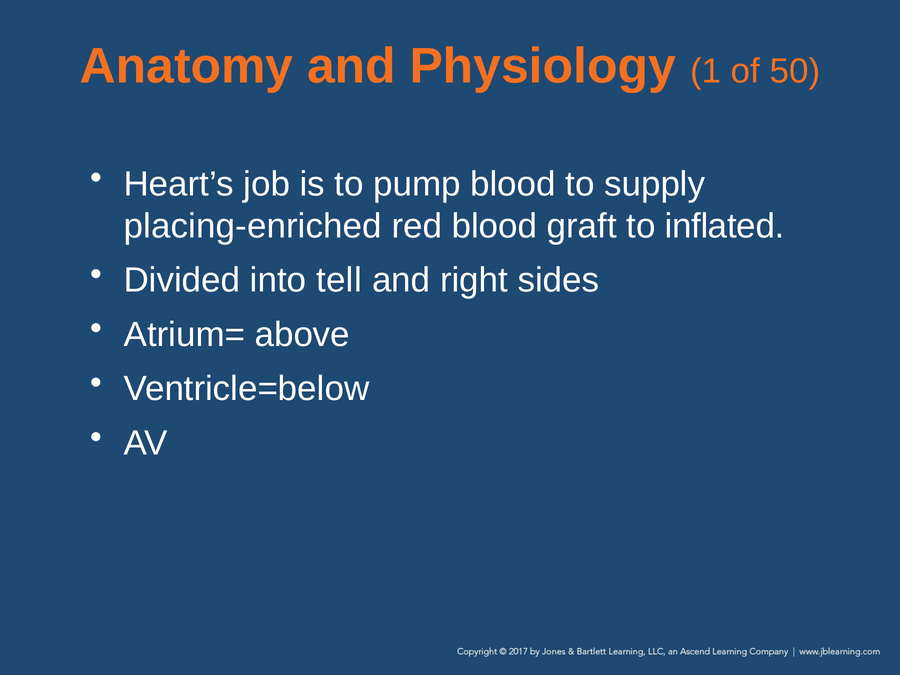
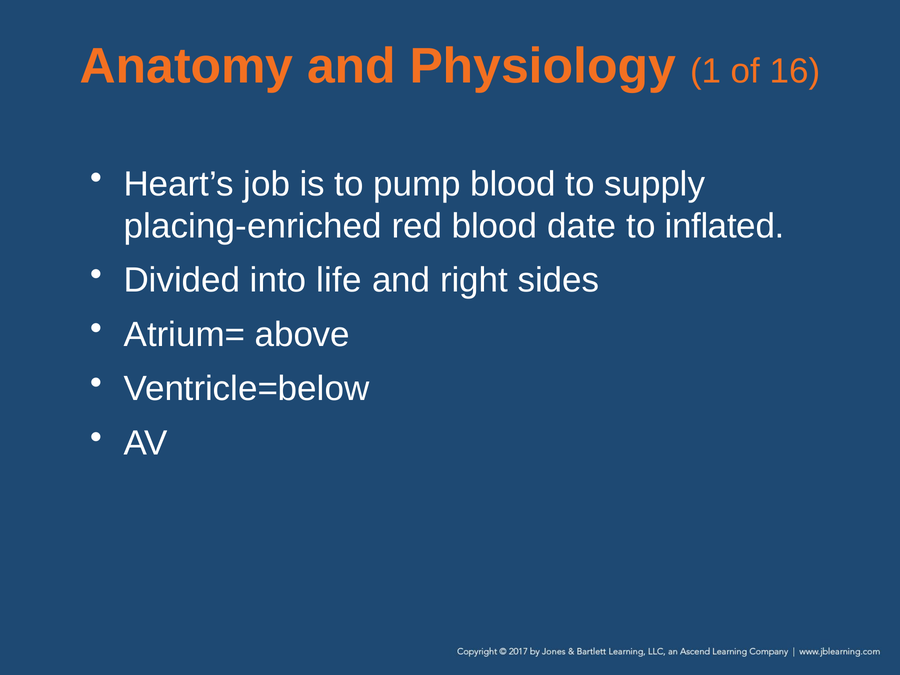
50: 50 -> 16 (795, 71)
graft: graft -> date (582, 226)
tell: tell -> life (339, 280)
